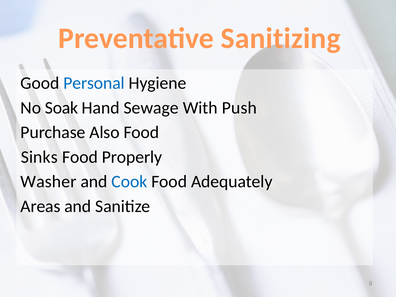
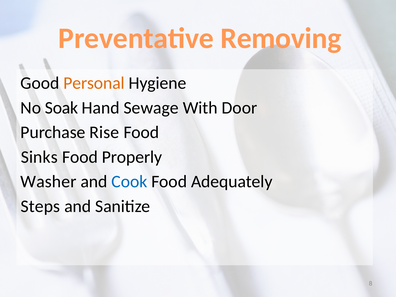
Sanitizing: Sanitizing -> Removing (281, 38)
Personal colour: blue -> orange (94, 83)
Push: Push -> Door (239, 108)
Also: Also -> Rise (104, 132)
Areas: Areas -> Steps (40, 206)
